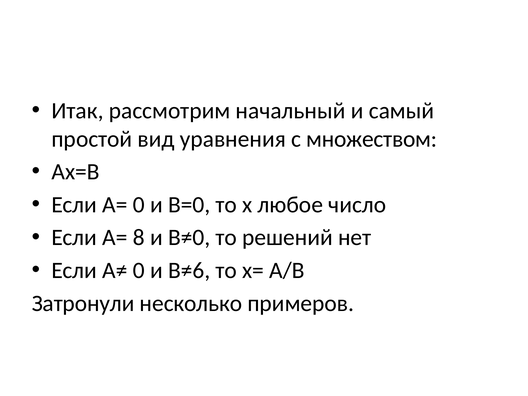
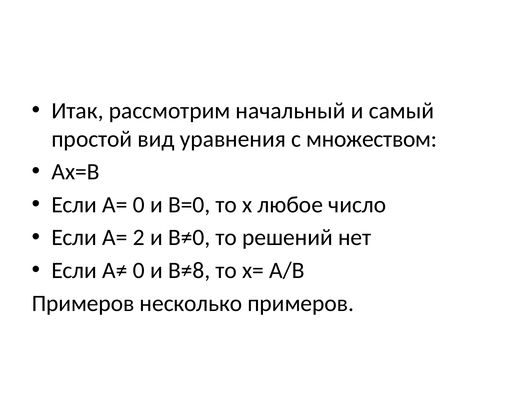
8: 8 -> 2 (139, 238)
В≠6: В≠6 -> В≠8 (189, 270)
Затронули: Затронули -> Примеров (83, 303)
